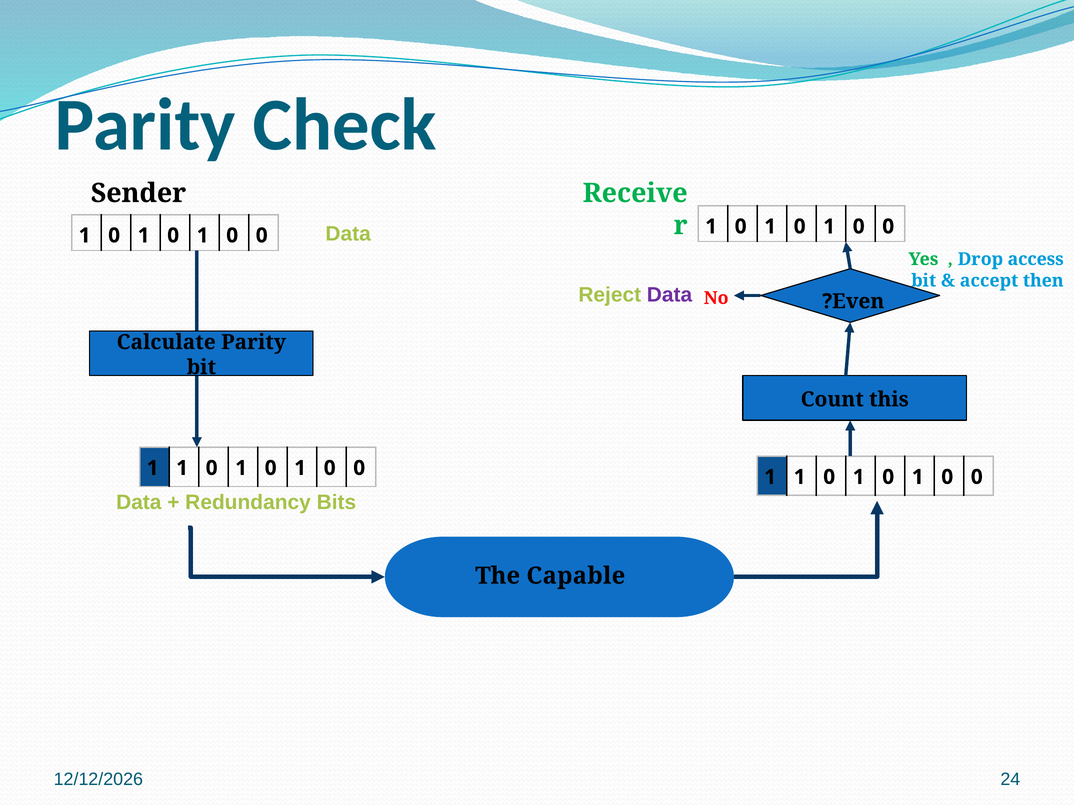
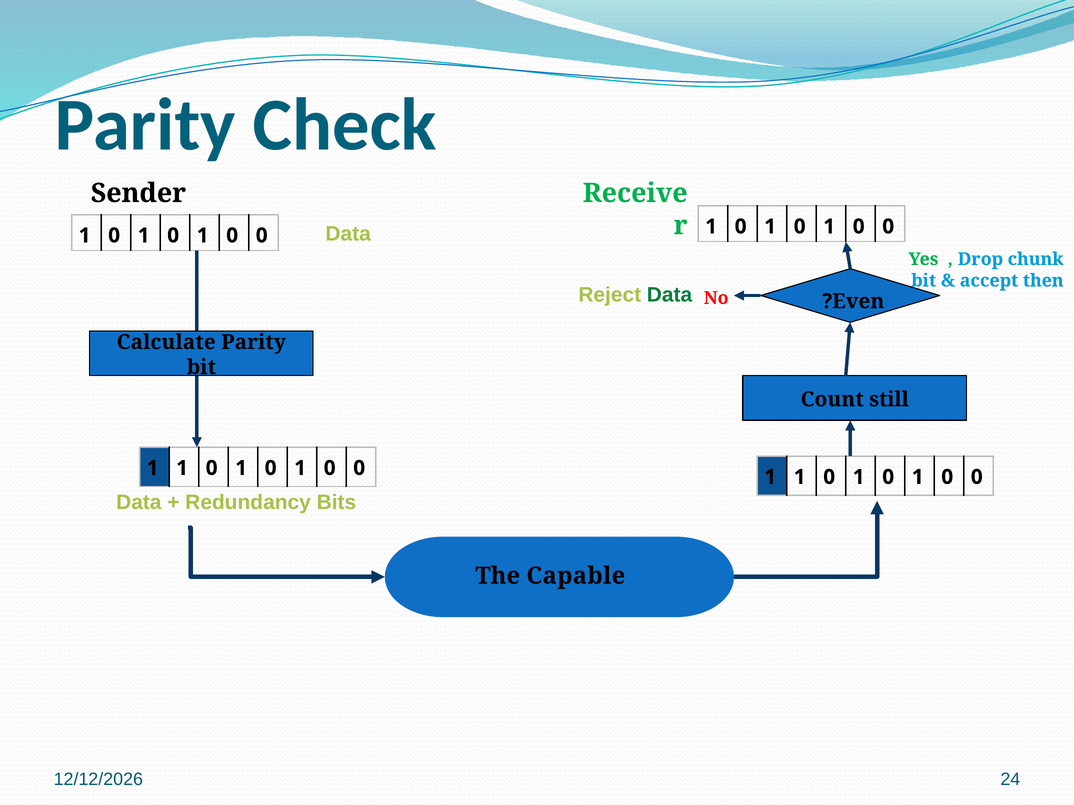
access: access -> chunk (1036, 259)
Data colour: purple -> green (670, 295)
this: this -> still (889, 400)
